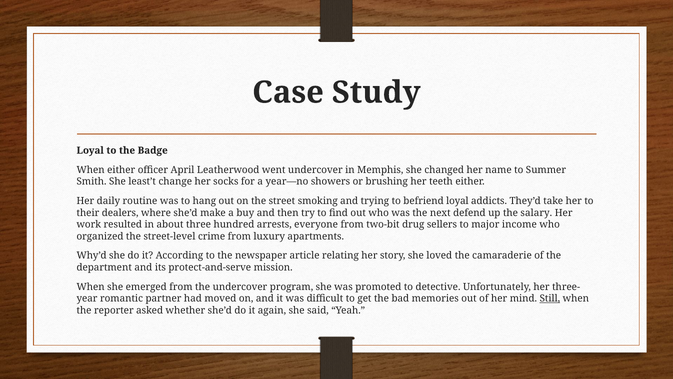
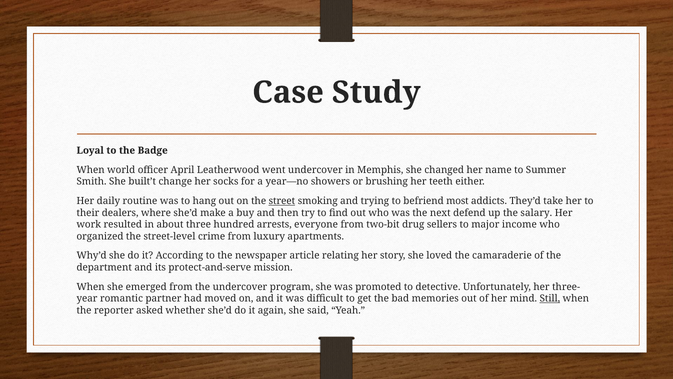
When either: either -> world (121, 170)
least’t: least’t -> built’t (142, 181)
street underline: none -> present (282, 201)
befriend loyal: loyal -> most (457, 201)
